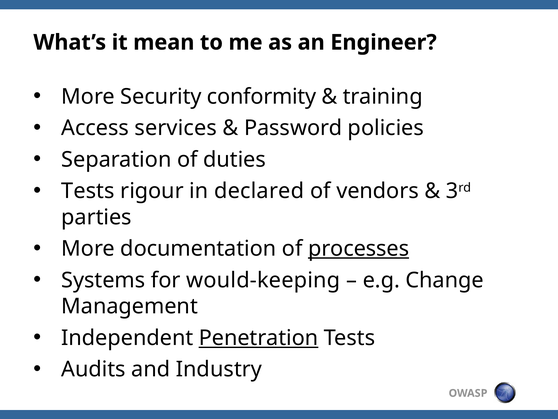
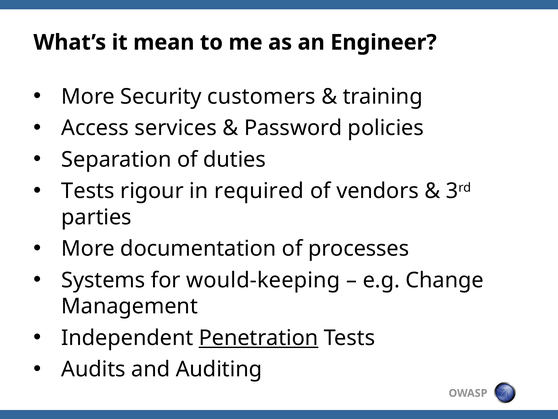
conformity: conformity -> customers (261, 96)
declared: declared -> required (259, 191)
processes underline: present -> none (359, 248)
Industry: Industry -> Auditing (219, 369)
